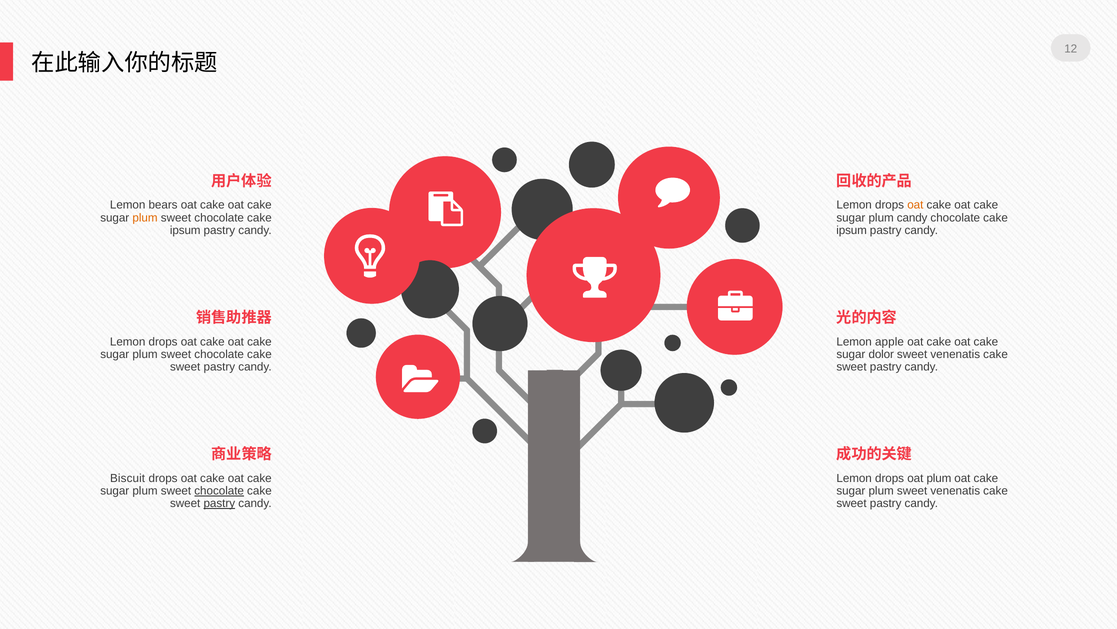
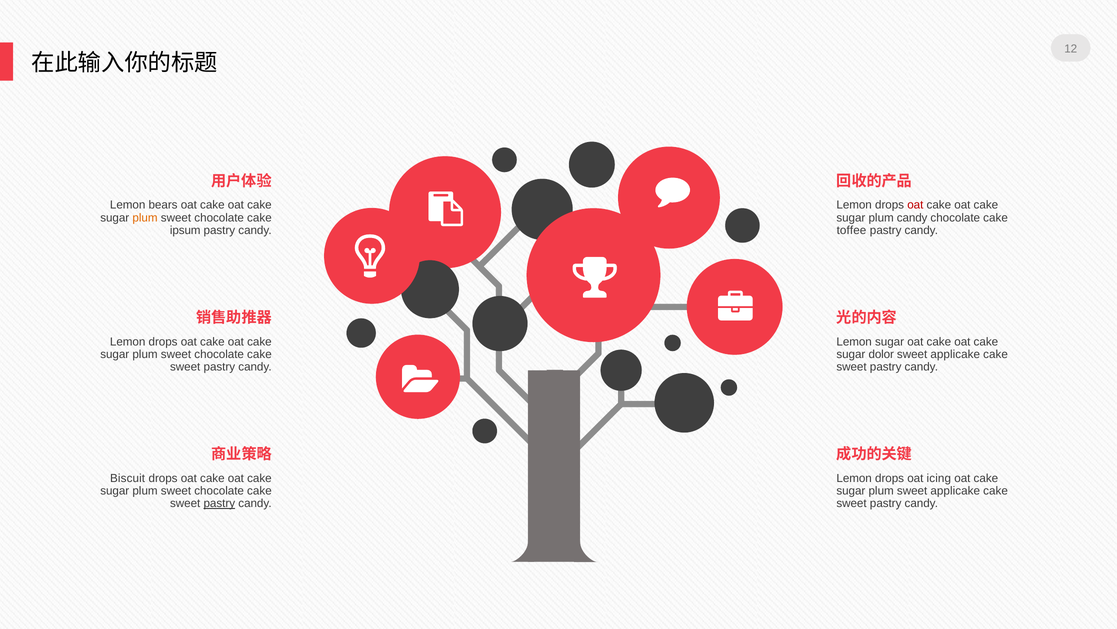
oat colour: orange -> red (915, 205)
ipsum: ipsum -> toffee (851, 230)
Lemon apple: apple -> sugar (890, 341)
venenatis: venenatis -> applicake (955, 354)
oat plum: plum -> icing (939, 478)
chocolate underline: present -> none (219, 490)
plum sweet venenatis: venenatis -> applicake (955, 490)
